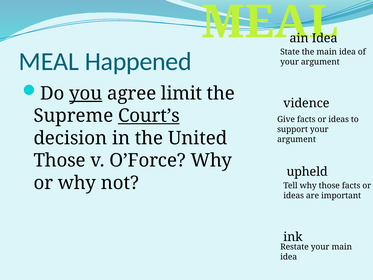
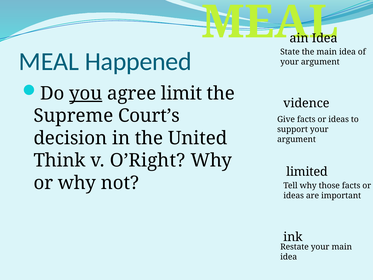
Court’s underline: present -> none (149, 116)
Those: Those -> Think (60, 160)
O’Force: O’Force -> O’Right (147, 160)
upheld: upheld -> limited (307, 172)
